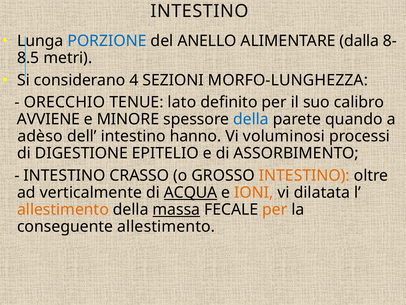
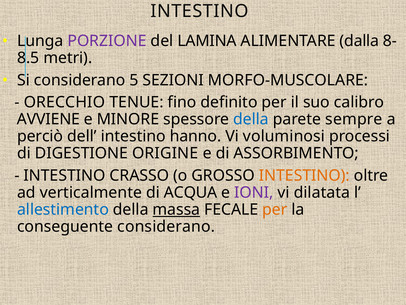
PORZIONE colour: blue -> purple (107, 41)
ANELLO: ANELLO -> LAMINA (207, 41)
4: 4 -> 5 (134, 80)
MORFO-LUNGHEZZA: MORFO-LUNGHEZZA -> MORFO-MUSCOLARE (288, 80)
lato: lato -> fino (182, 102)
quando: quando -> sempre (354, 119)
adèso: adèso -> perciò (40, 136)
EPITELIO: EPITELIO -> ORIGINE (165, 153)
ACQUA underline: present -> none (191, 192)
IONI colour: orange -> purple (254, 192)
allestimento colour: orange -> blue (63, 209)
conseguente allestimento: allestimento -> considerano (166, 226)
